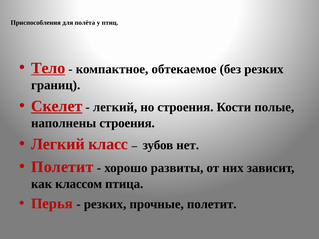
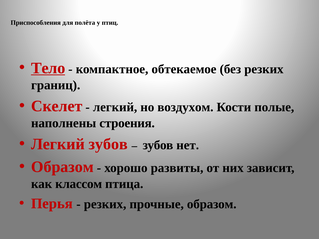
Скелет underline: present -> none (57, 106)
но строения: строения -> воздухом (185, 107)
Легкий класс: класс -> зубов (108, 144)
Полетит: Полетит -> Образом (62, 167)
прочные полетит: полетит -> образом (212, 204)
